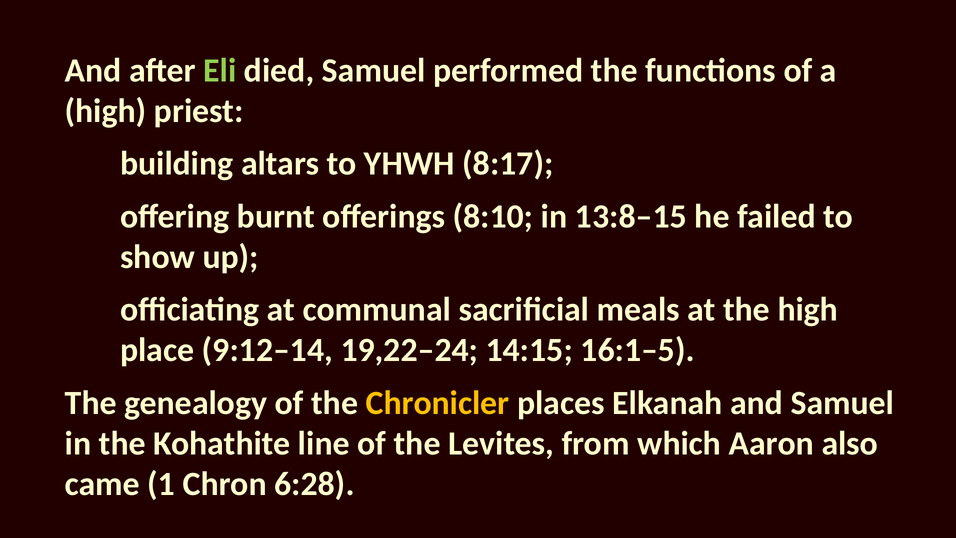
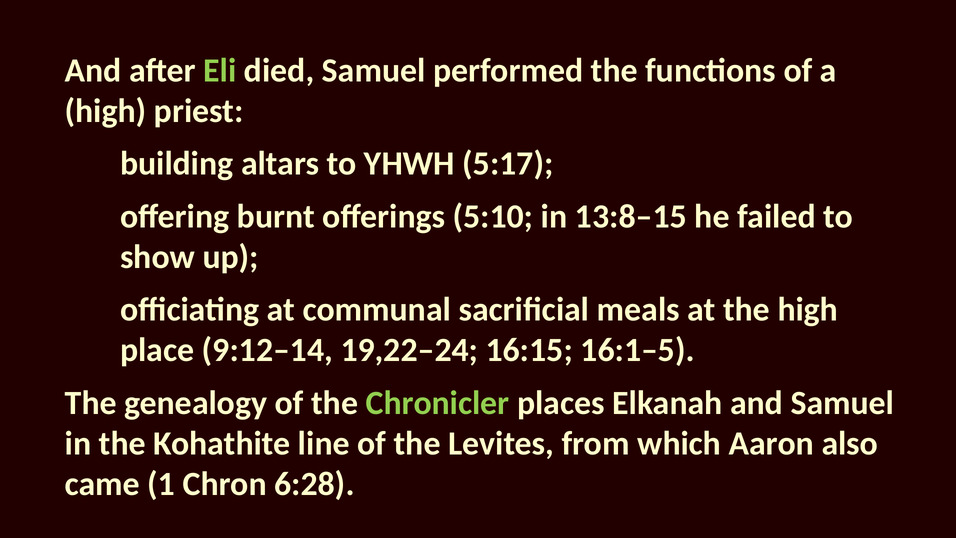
8:17: 8:17 -> 5:17 (508, 164)
8:10: 8:10 -> 5:10 (493, 216)
14:15: 14:15 -> 16:15 (529, 350)
Chronicler colour: yellow -> light green (438, 403)
